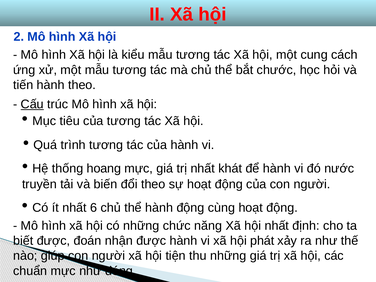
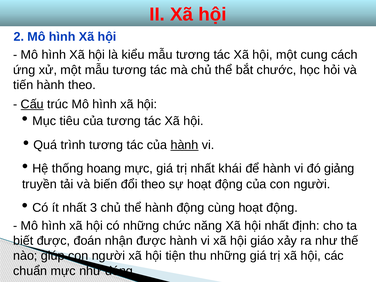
hành underline: none -> present (184, 145)
khát: khát -> khái (230, 168)
nước: nước -> giảng (339, 168)
6: 6 -> 3 (94, 208)
phát: phát -> giáo (262, 241)
